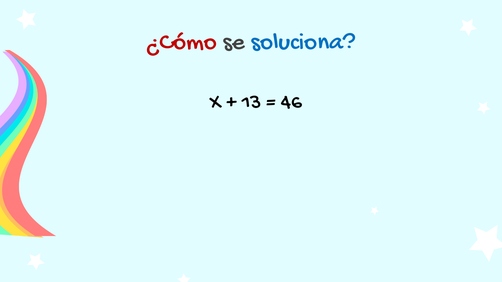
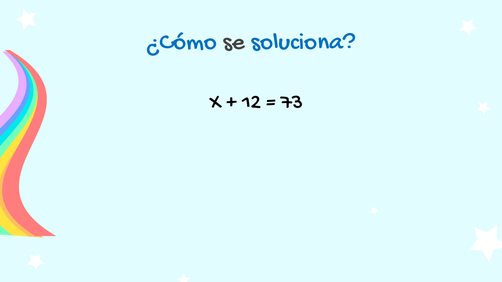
¿Cómo colour: red -> blue (181, 40)
13: 13 -> 12 (252, 101)
46: 46 -> 73 (292, 101)
